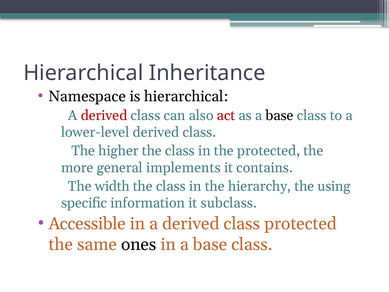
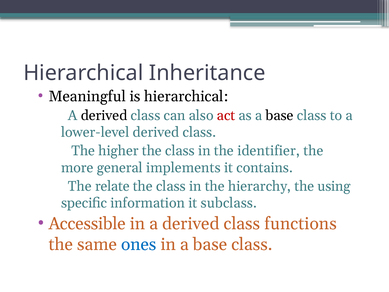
Namespace: Namespace -> Meaningful (87, 96)
derived colour: red -> black (104, 115)
the protected: protected -> identifier (269, 151)
width: width -> relate (112, 186)
class protected: protected -> functions (301, 224)
ones colour: black -> blue (139, 244)
